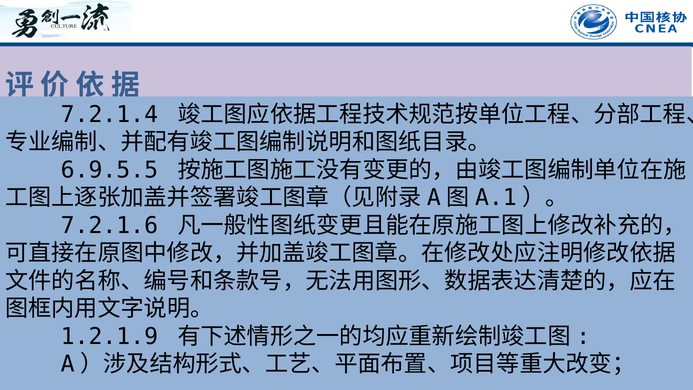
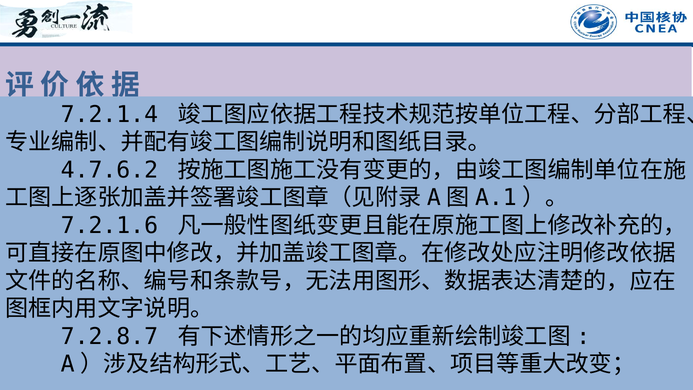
6.9.5.5: 6.9.5.5 -> 4.7.6.2 (109, 170)
1.2.1.9: 1.2.1.9 -> 7.2.8.7 (109, 336)
